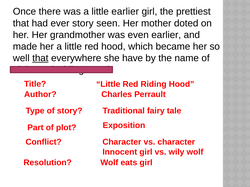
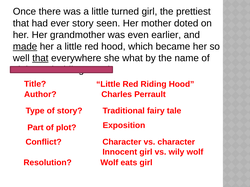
little earlier: earlier -> turned (125, 12)
made underline: none -> present (25, 47)
have: have -> what (133, 58)
